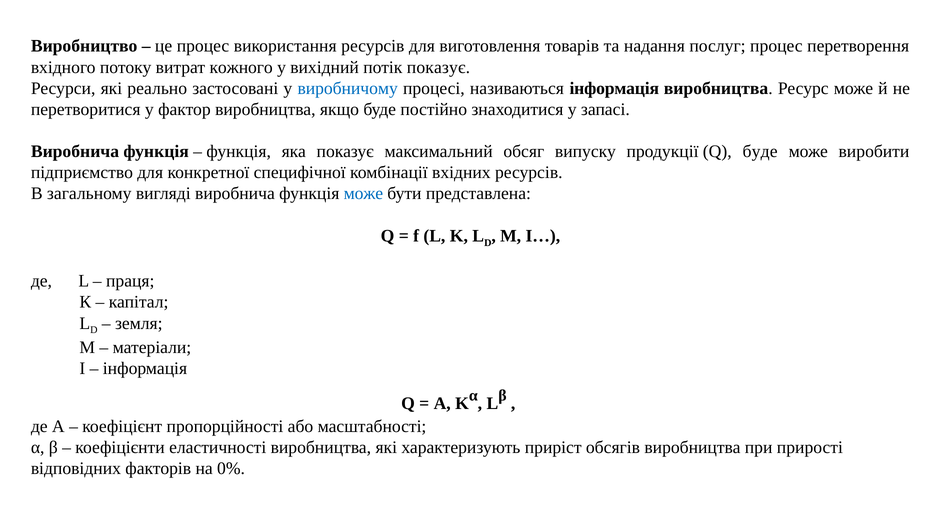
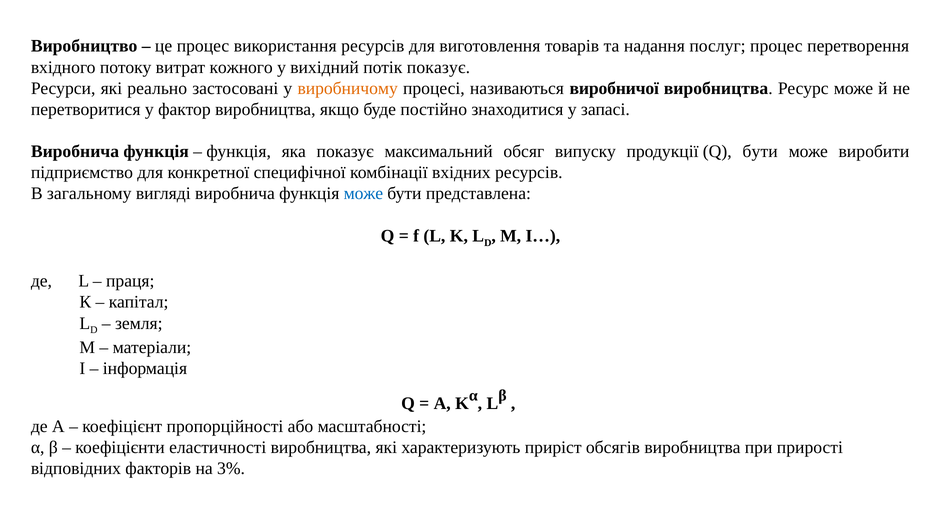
виробничому colour: blue -> orange (348, 88)
називаються інформація: інформація -> виробничої (614, 88)
Q буде: буде -> бути (760, 151)
0%: 0% -> 3% (231, 469)
